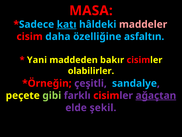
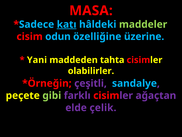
maddeler colour: pink -> light green (143, 24)
daha: daha -> odun (58, 36)
asfaltın: asfaltın -> üzerine (144, 36)
bakır: bakır -> tahta (112, 60)
ağaçtan underline: present -> none (156, 95)
şekil: şekil -> çelik (103, 107)
